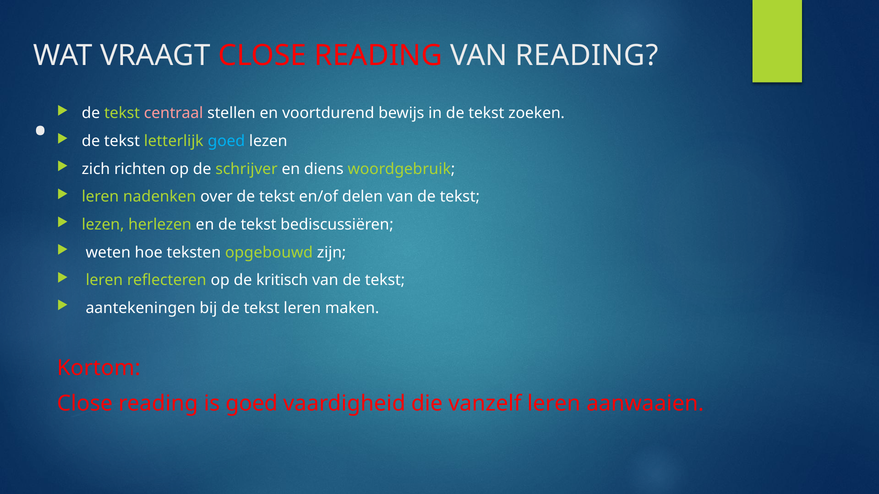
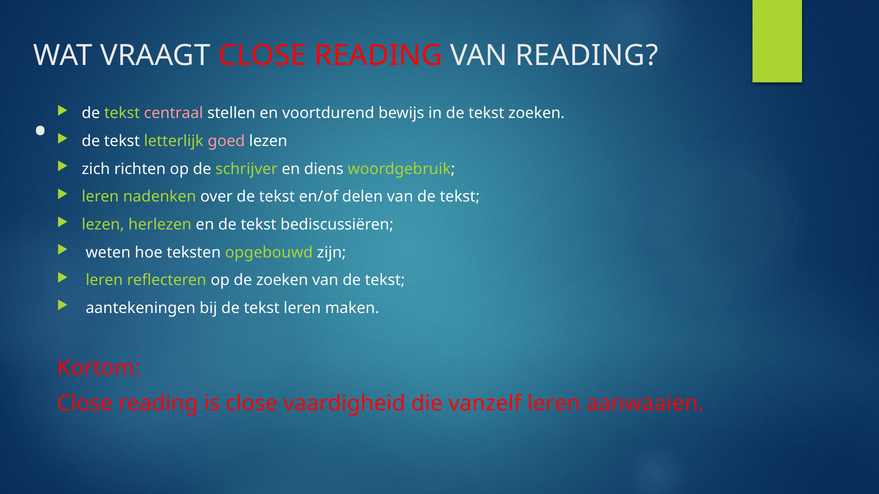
goed colour: light blue -> pink (226, 141)
de kritisch: kritisch -> zoeken (282, 280)
is goed: goed -> close (252, 404)
